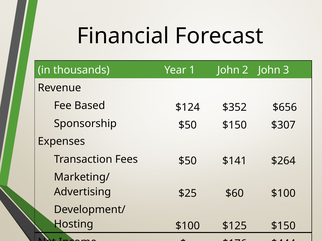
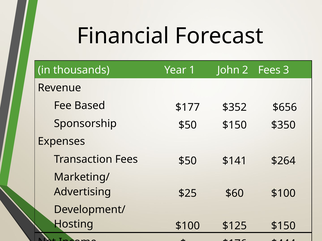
2 John: John -> Fees (269, 70)
$124: $124 -> $177 (188, 108)
$307: $307 -> $350 (283, 125)
